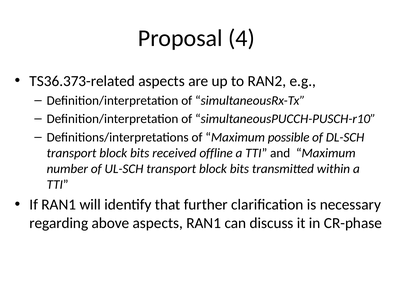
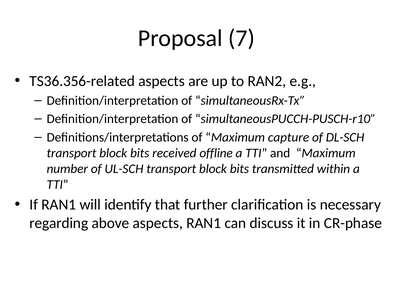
4: 4 -> 7 (241, 38)
TS36.373-related: TS36.373-related -> TS36.356-related (82, 81)
possible: possible -> capture (289, 137)
